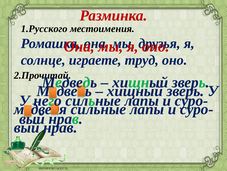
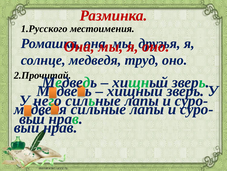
солнце играете: играете -> медведя (95, 60)
